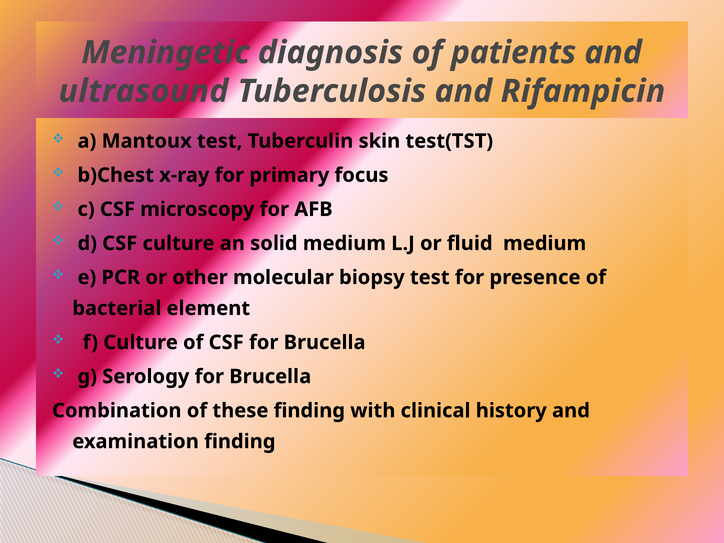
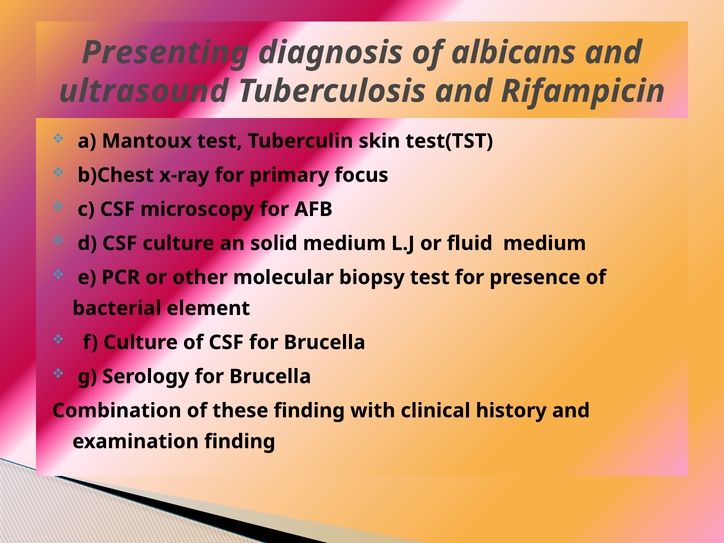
Meningetic: Meningetic -> Presenting (165, 53)
patients: patients -> albicans (514, 53)
